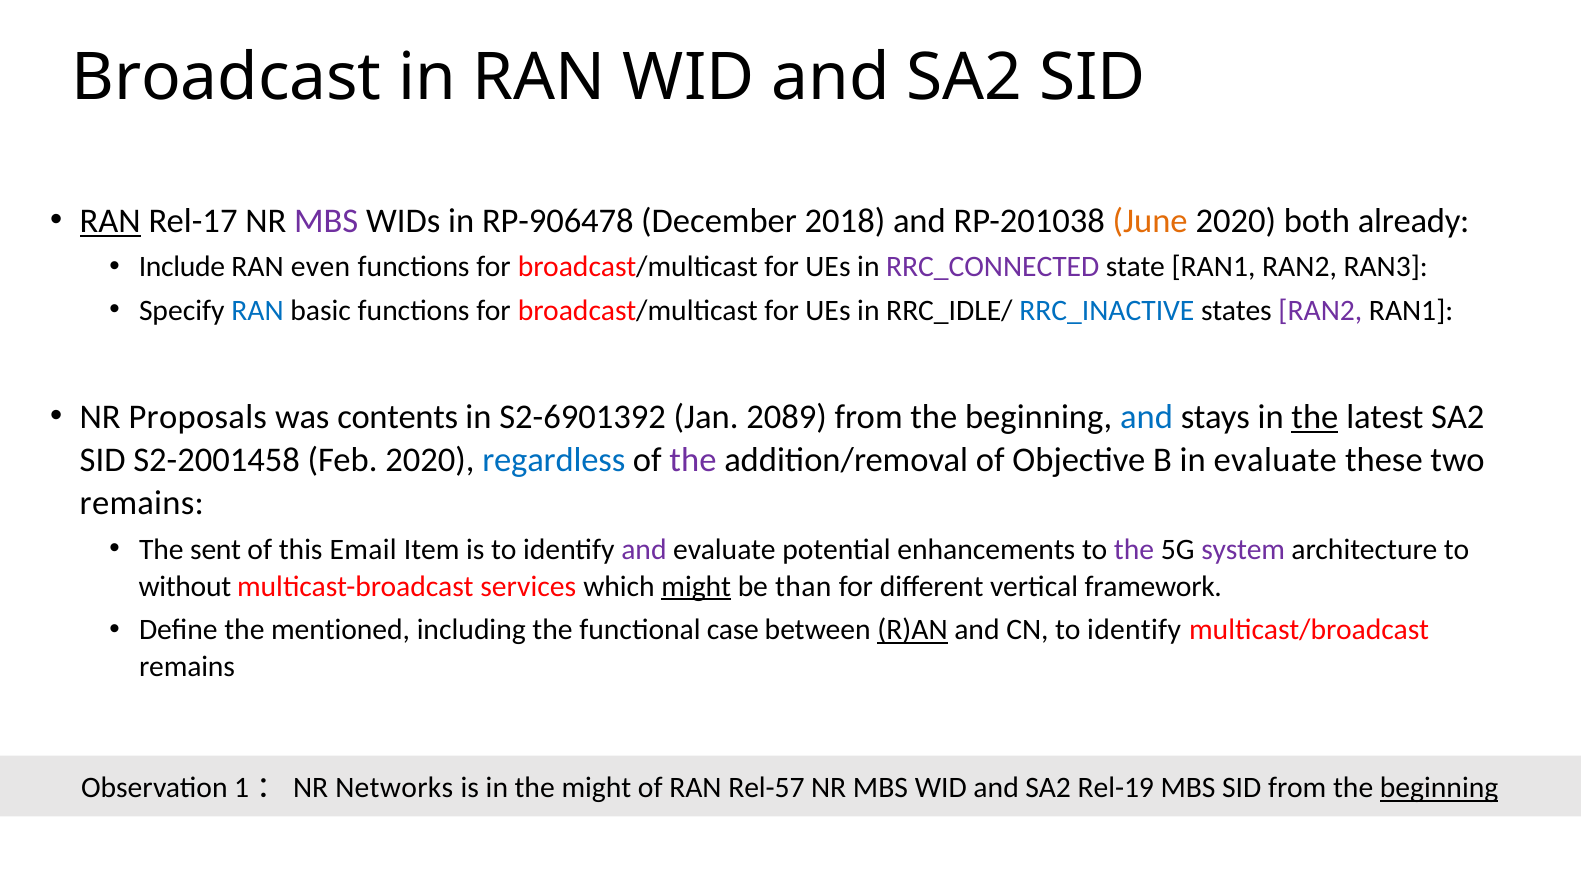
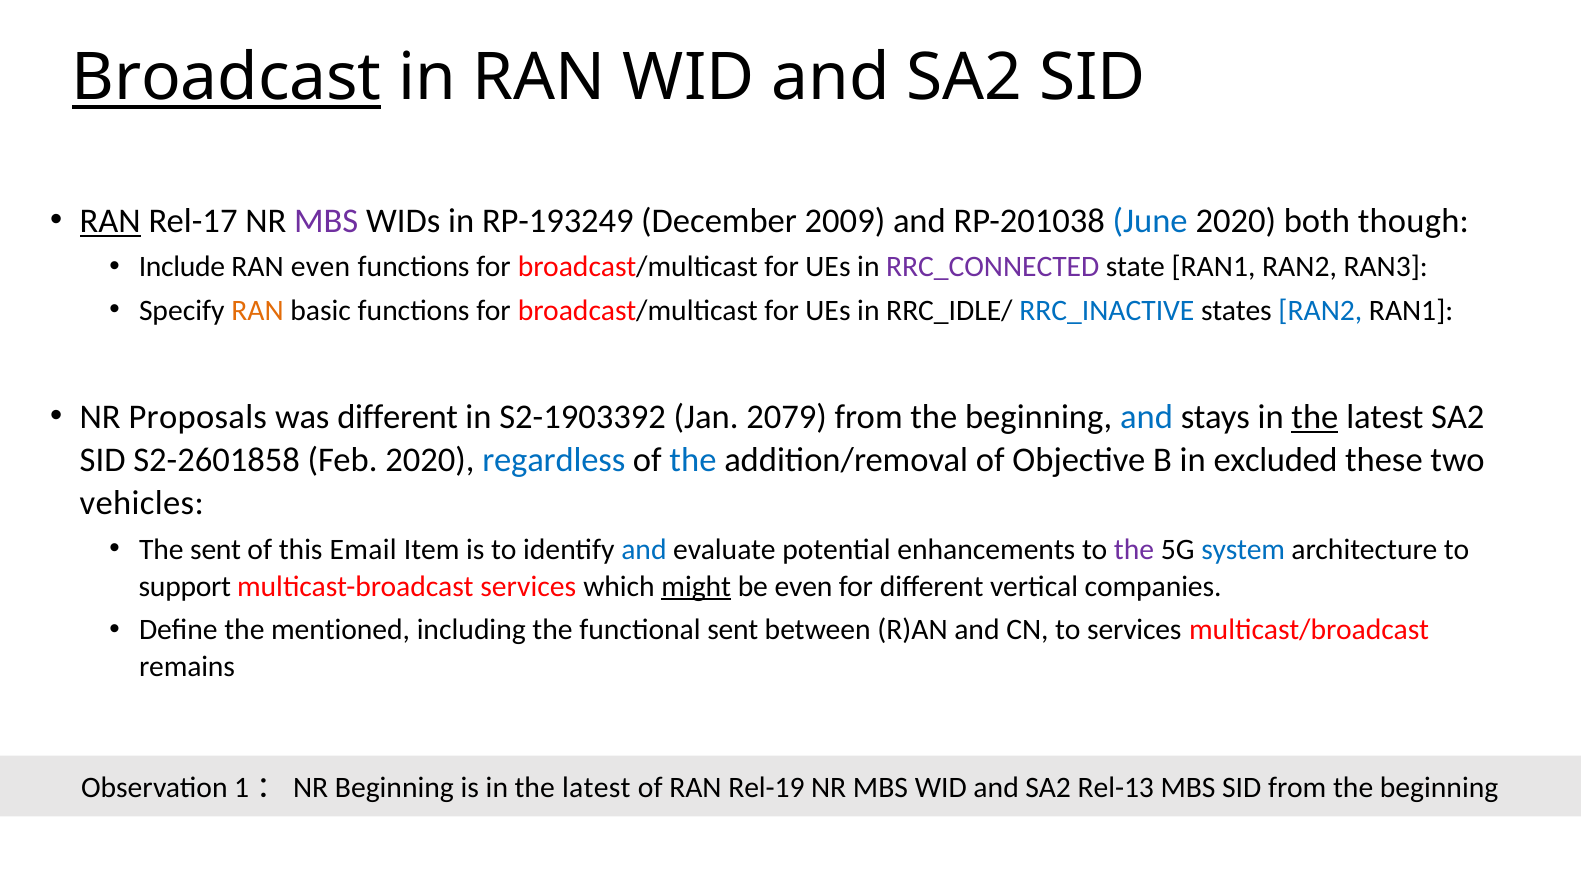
Broadcast underline: none -> present (226, 78)
RP-906478: RP-906478 -> RP-193249 (558, 221)
2018: 2018 -> 2009 (845, 221)
June colour: orange -> blue (1150, 221)
already: already -> though (1413, 221)
RAN colour: blue -> orange (258, 311)
RAN2 colour: purple -> blue (1320, 311)
was contents: contents -> different (398, 417)
S2-6901392: S2-6901392 -> S2-1903392 (583, 417)
2089: 2089 -> 2079 (787, 417)
S2-2001458: S2-2001458 -> S2-2601858 (217, 460)
the colour: purple -> blue (693, 460)
in evaluate: evaluate -> excluded (1276, 460)
remains: remains -> vehicles (142, 503)
and colour: purple -> blue (644, 550)
system colour: purple -> blue (1243, 550)
without: without -> support (185, 587)
be than: than -> even (804, 587)
framework: framework -> companies (1153, 587)
functional case: case -> sent (733, 630)
R)AN underline: present -> none (913, 630)
CN to identify: identify -> services (1134, 630)
1：NR Networks: Networks -> Beginning (394, 788)
is in the might: might -> latest (596, 788)
Rel-57: Rel-57 -> Rel-19 (766, 788)
Rel-19: Rel-19 -> Rel-13 (1116, 788)
beginning underline: present -> none (1439, 788)
